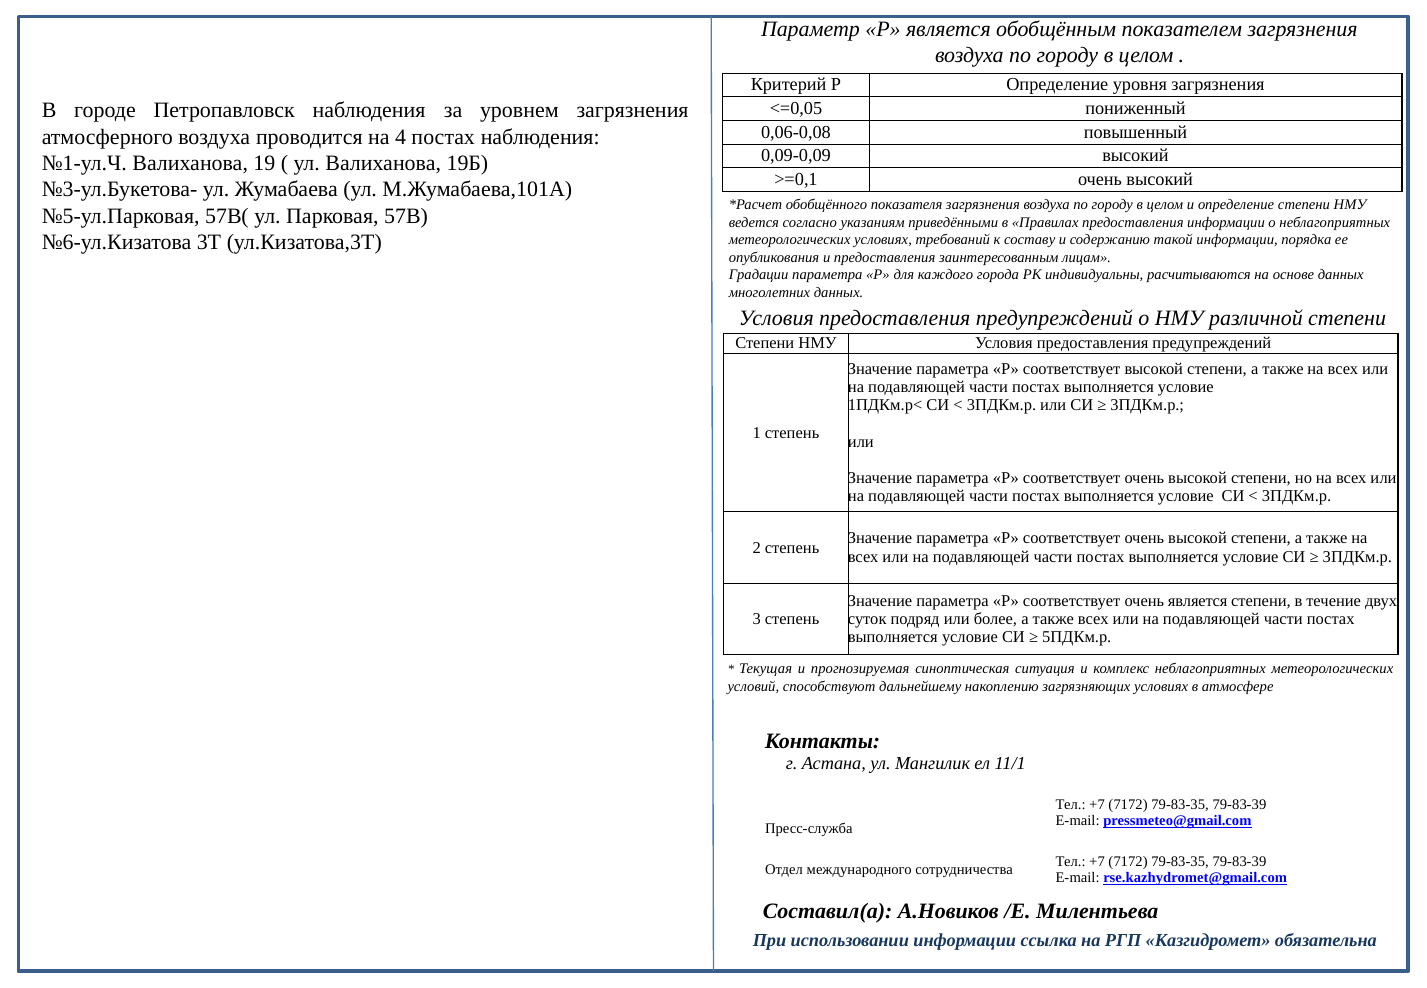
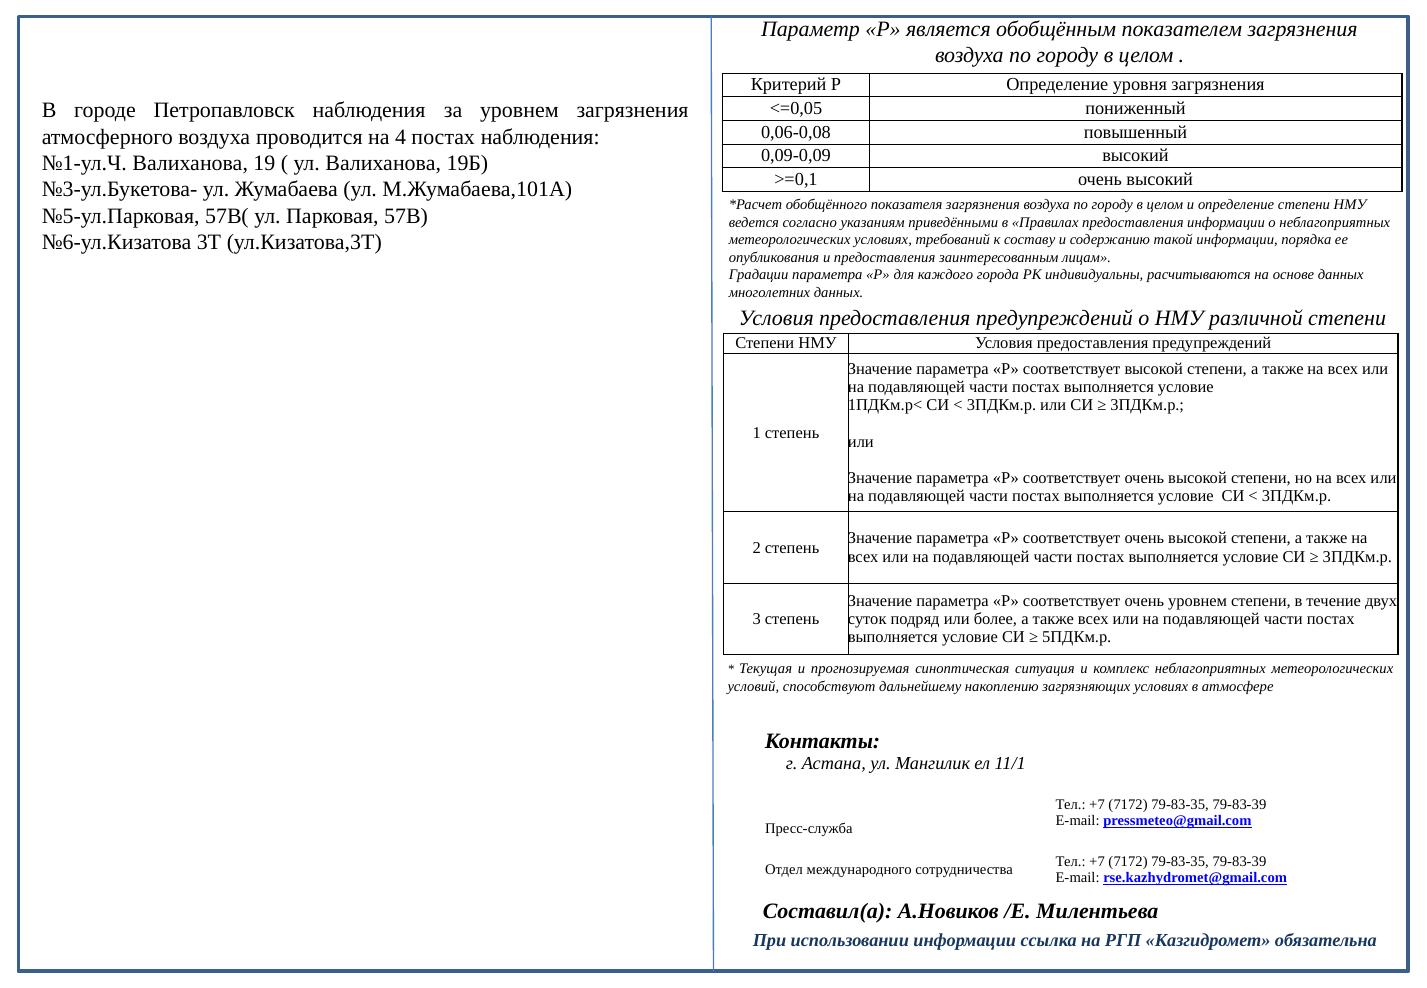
очень является: является -> уровнем (1198, 601)
